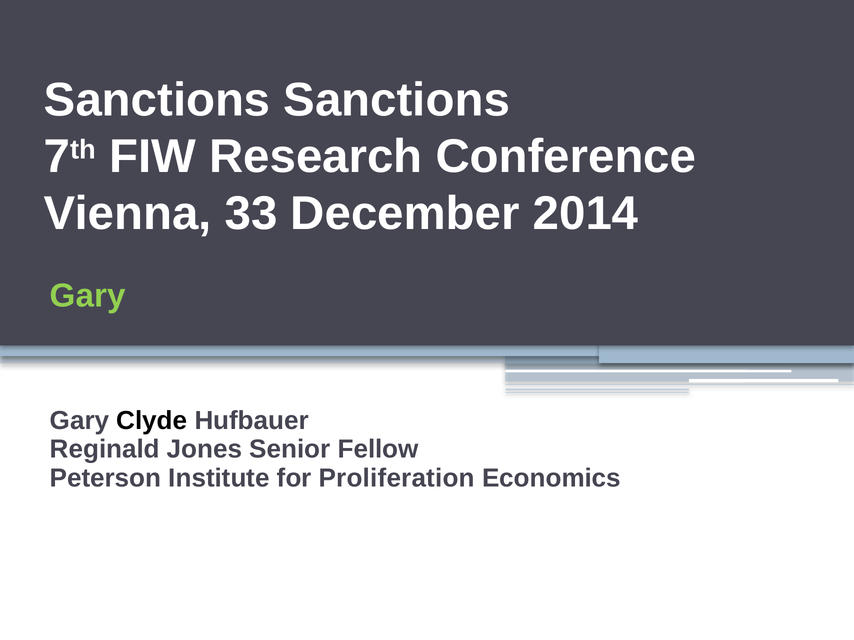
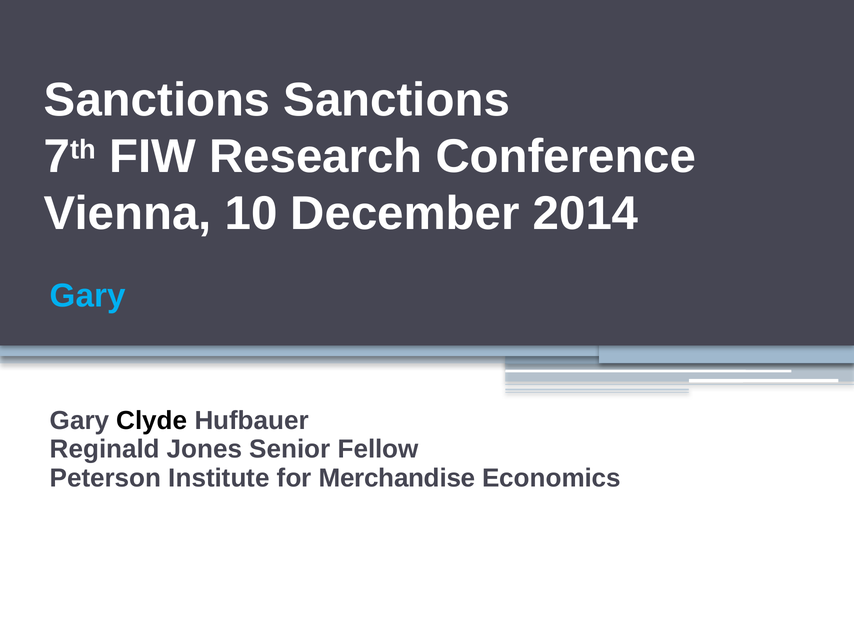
33: 33 -> 10 (251, 214)
Gary colour: light green -> light blue (88, 296)
Proliferation: Proliferation -> Merchandise (397, 478)
